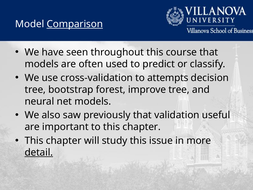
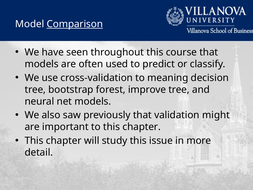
attempts: attempts -> meaning (168, 78)
useful: useful -> might (216, 115)
detail underline: present -> none (39, 152)
